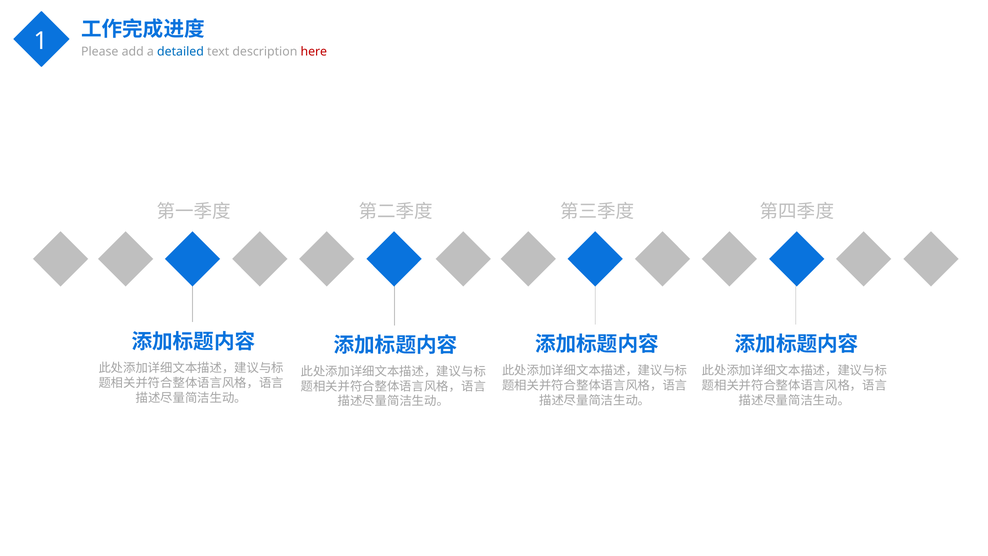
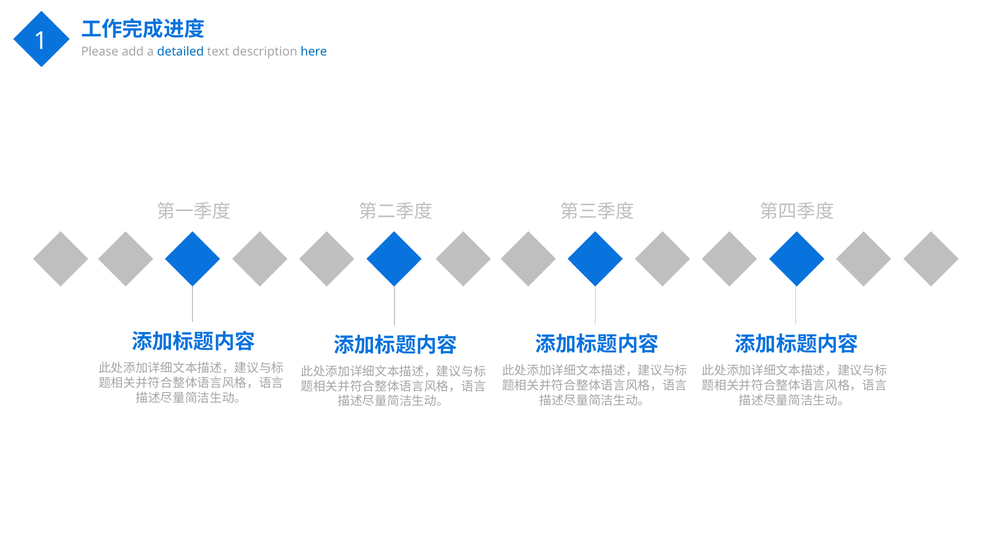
here colour: red -> blue (314, 51)
